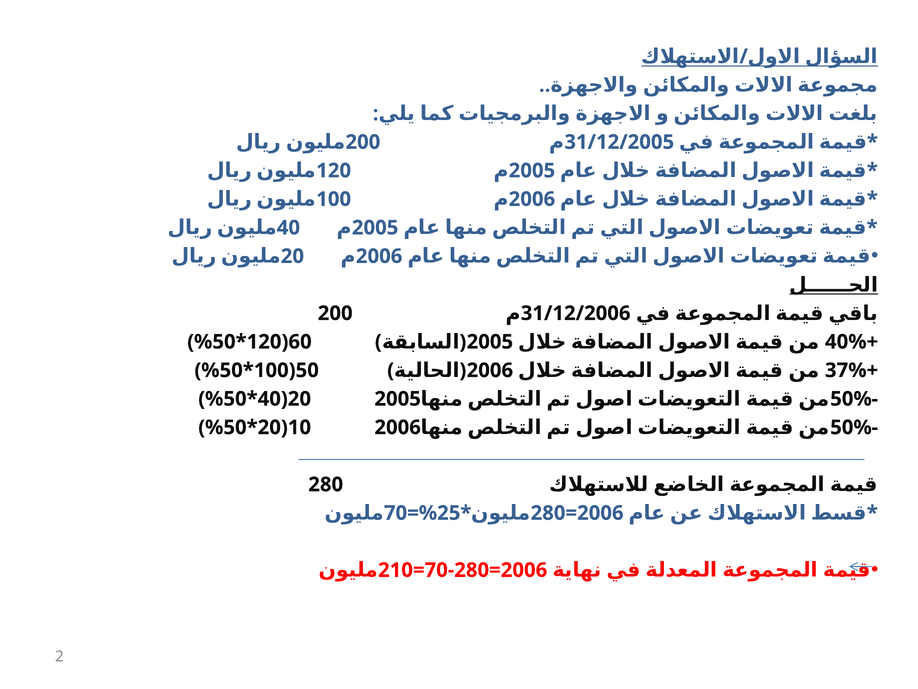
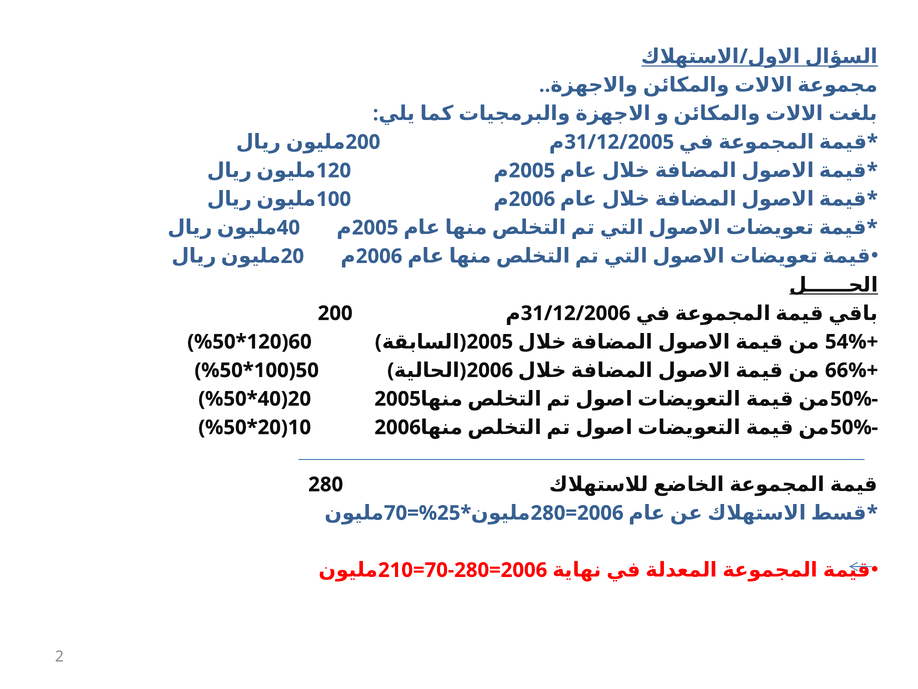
40%: 40% -> 54% (846, 342)
37%: 37% -> 66% (846, 370)
